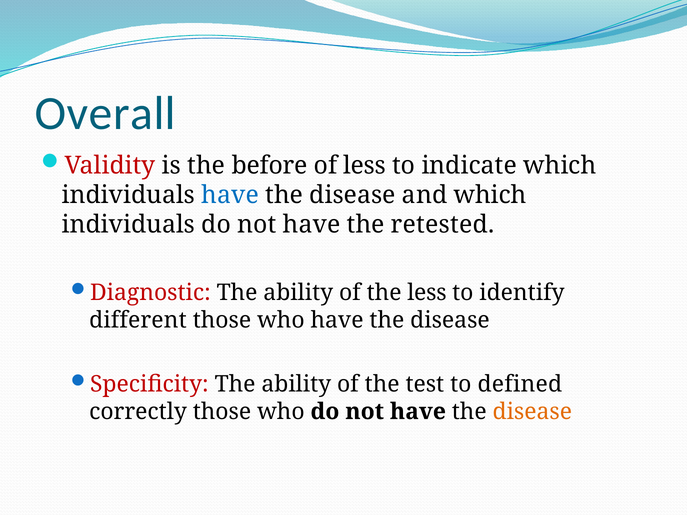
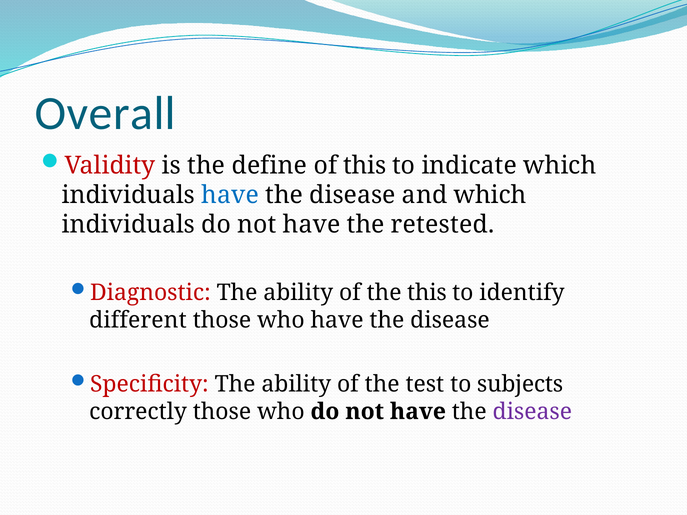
before: before -> define (269, 165)
of less: less -> this (365, 165)
the less: less -> this (427, 293)
defined: defined -> subjects (520, 384)
disease colour: orange -> purple (532, 412)
